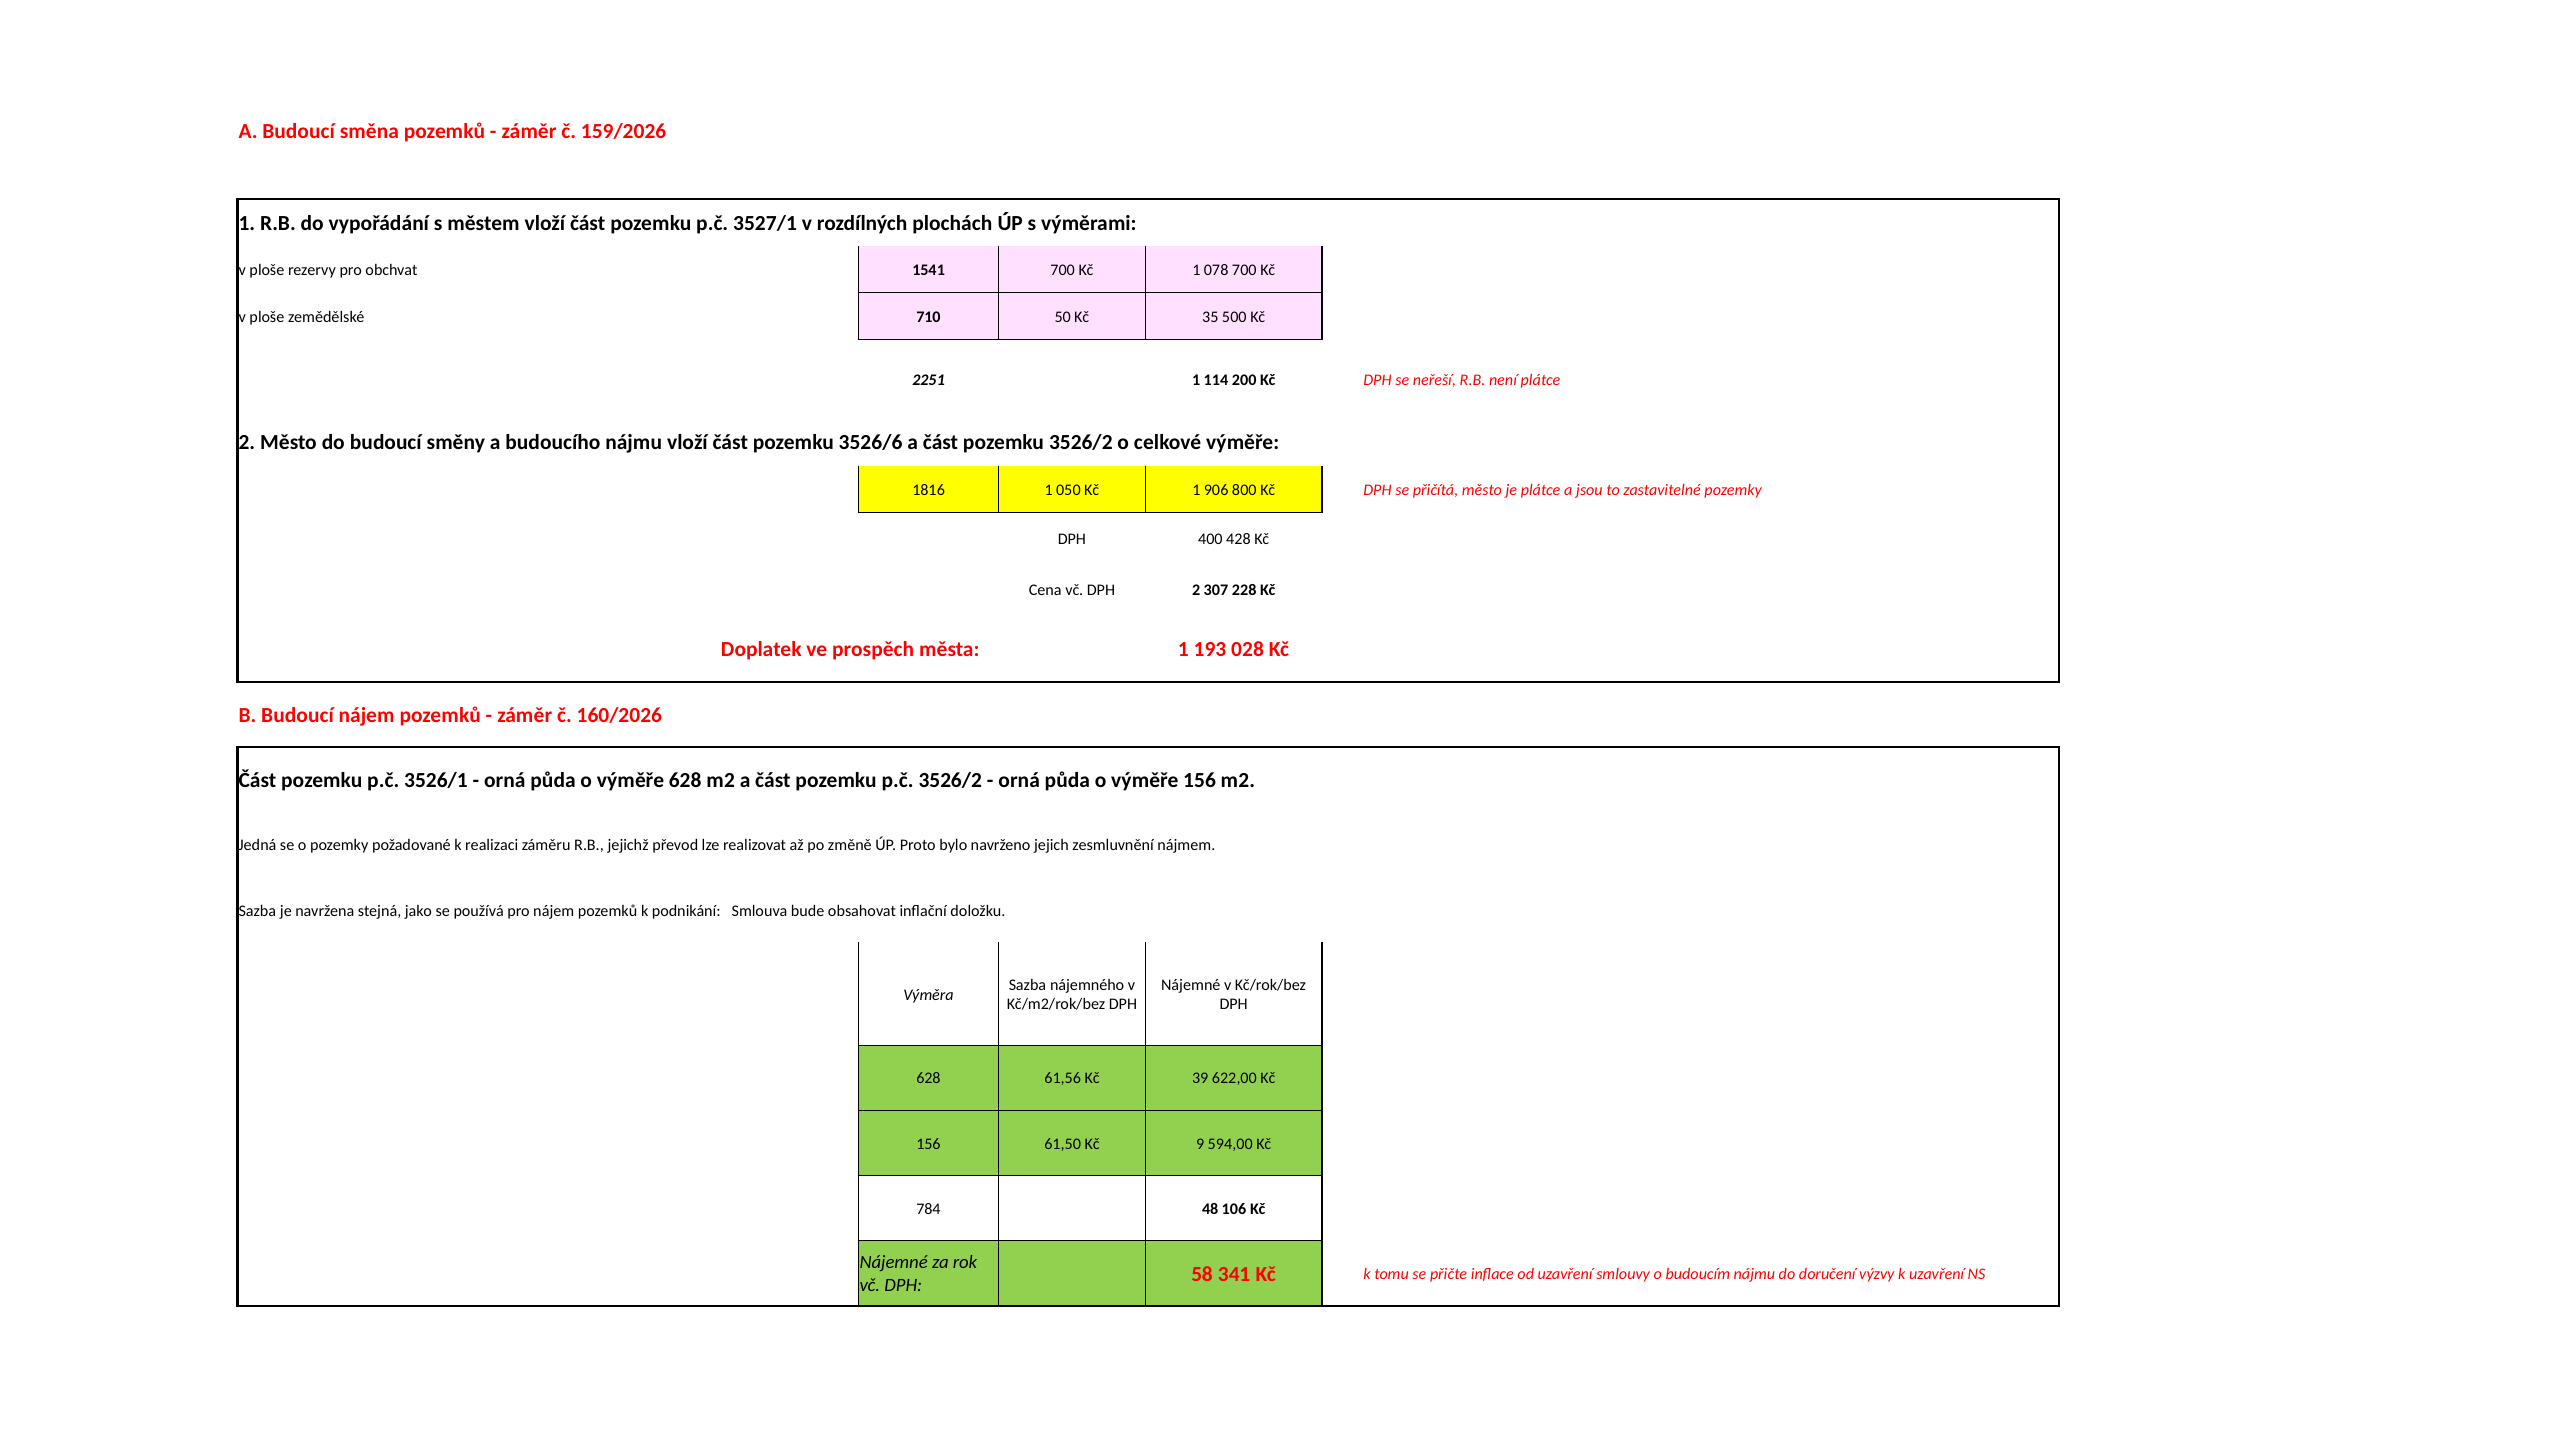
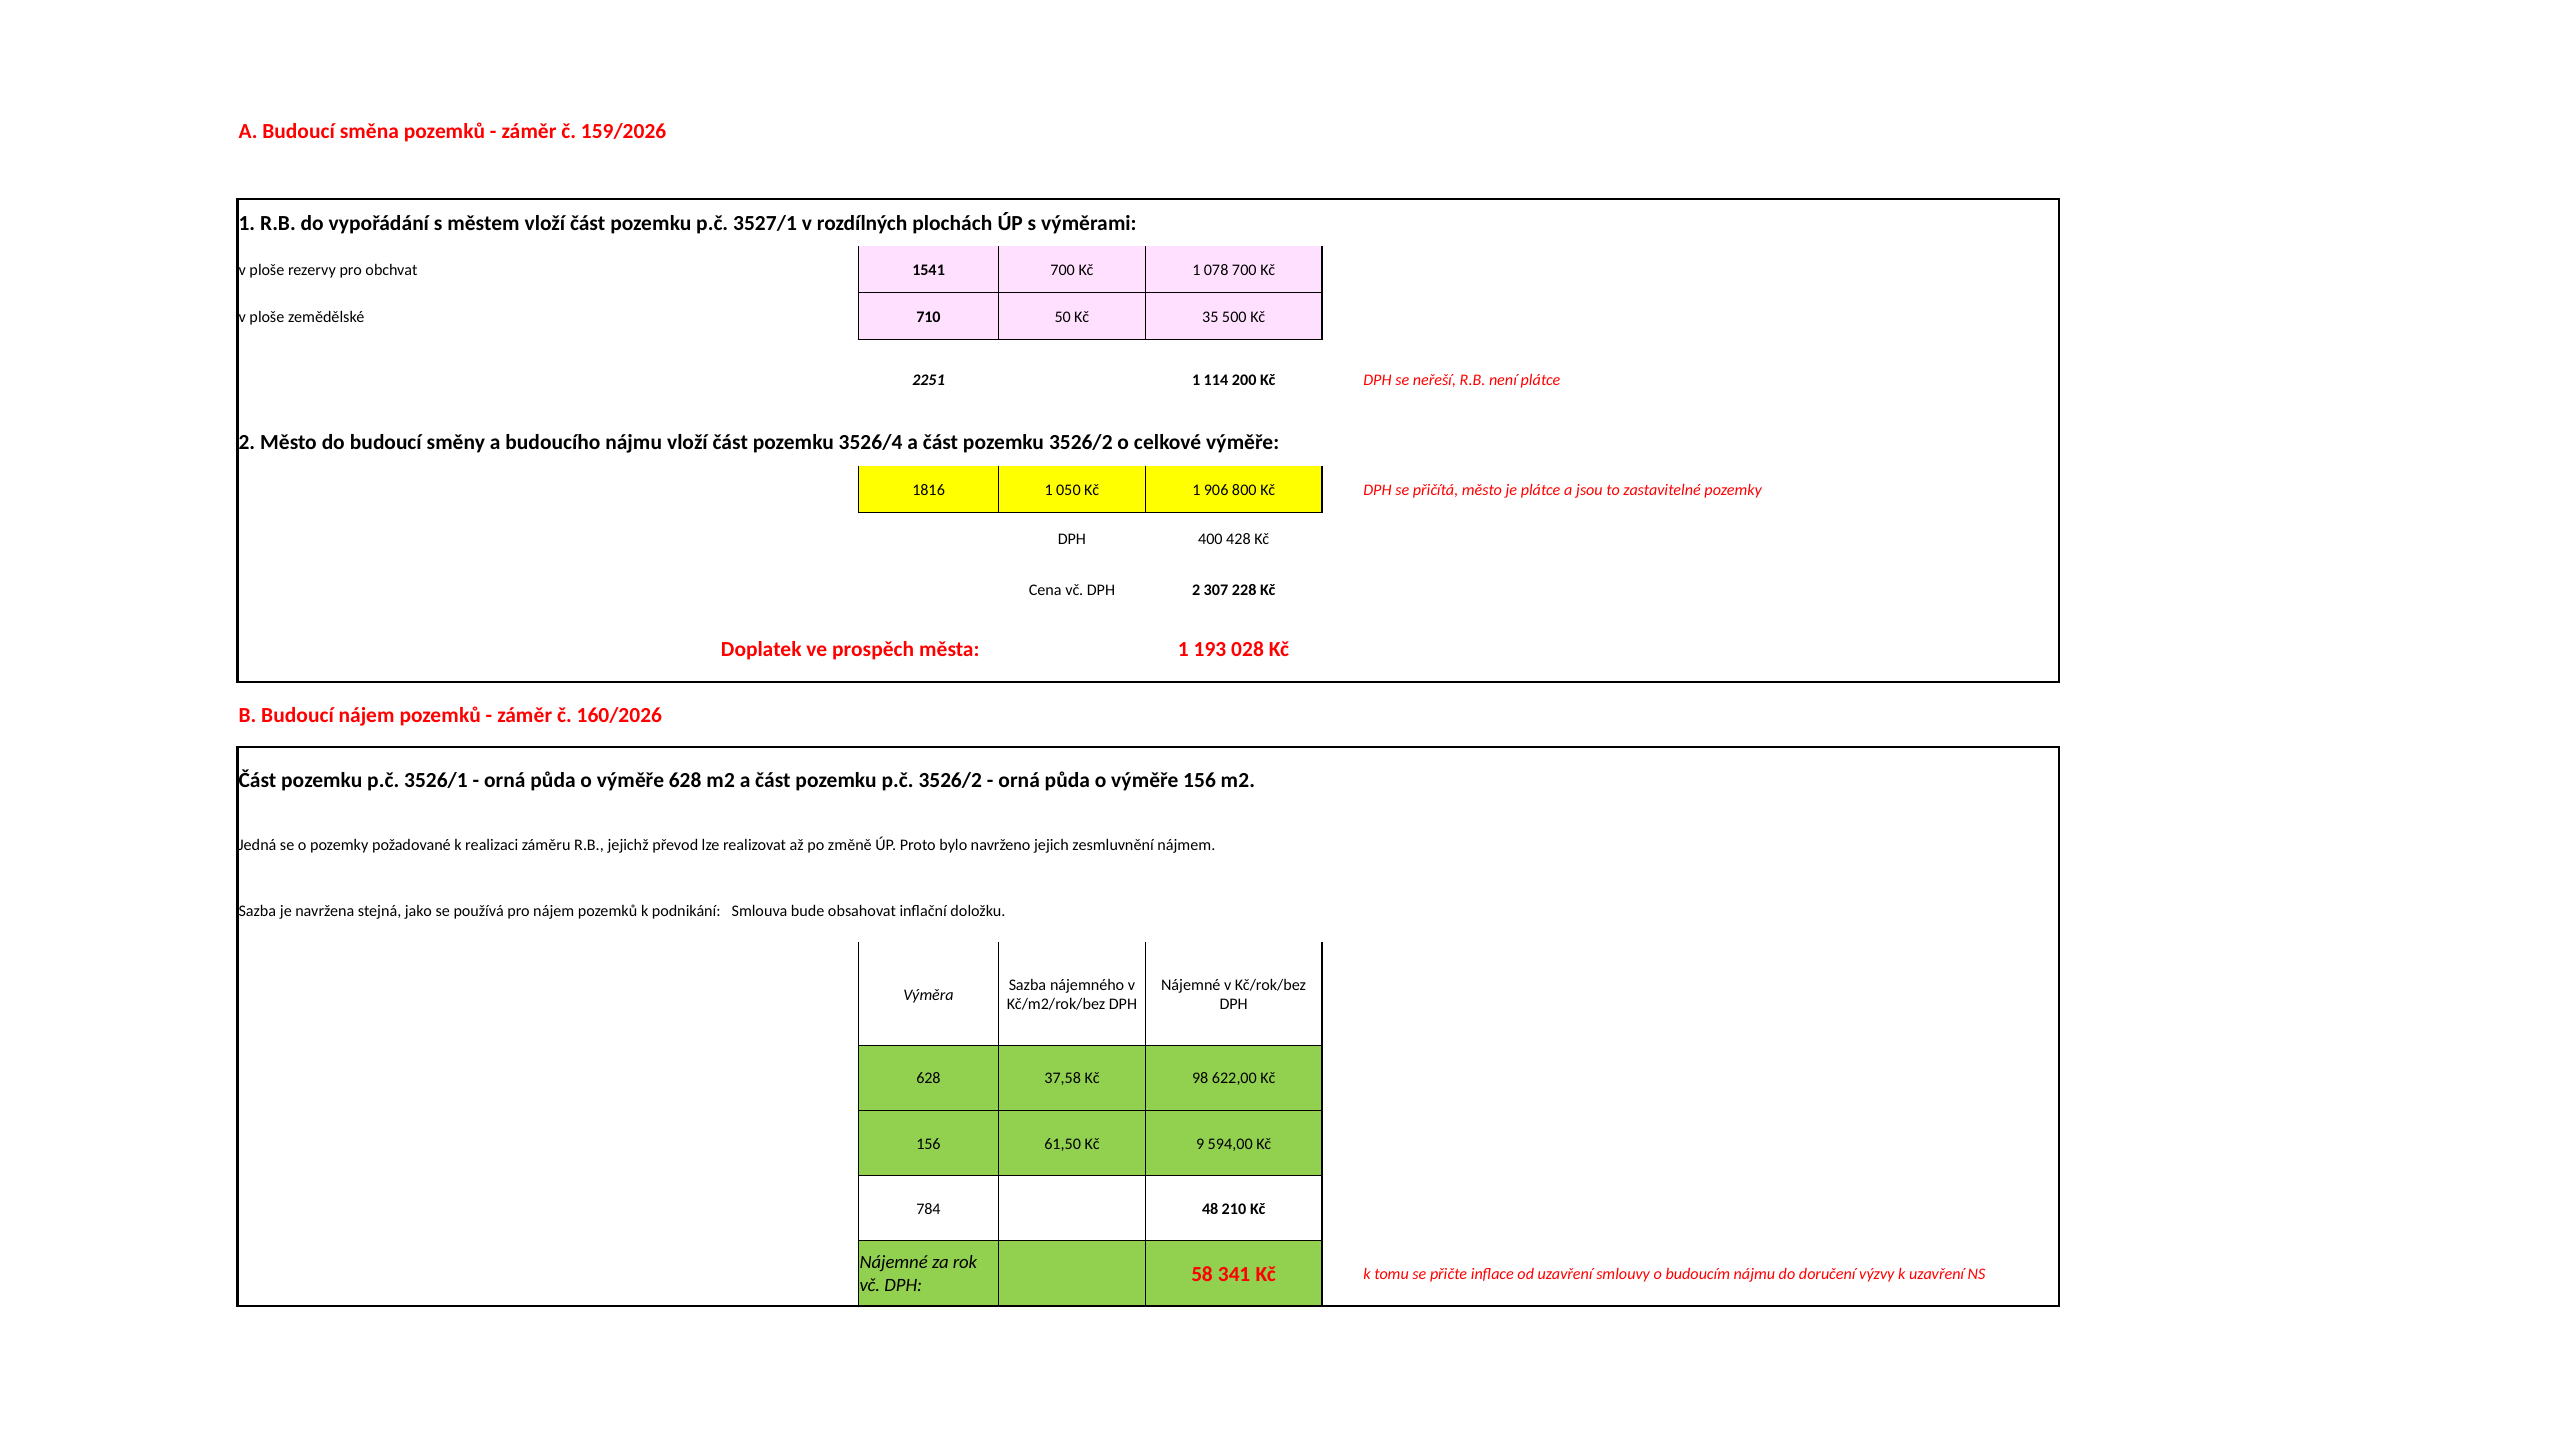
3526/6: 3526/6 -> 3526/4 (871, 443)
61,56: 61,56 -> 37,58 (1063, 1079)
39: 39 -> 98 (1200, 1079)
106: 106 -> 210 (1234, 1209)
